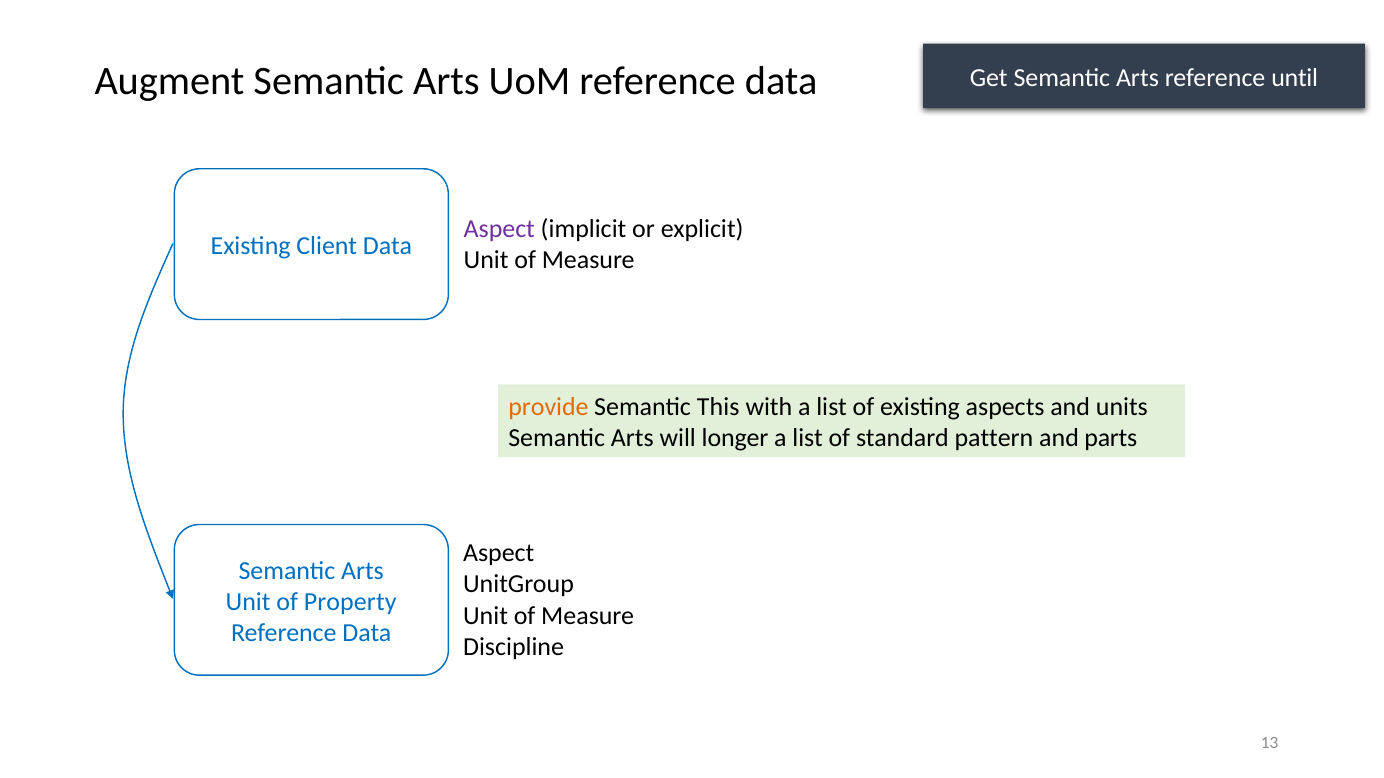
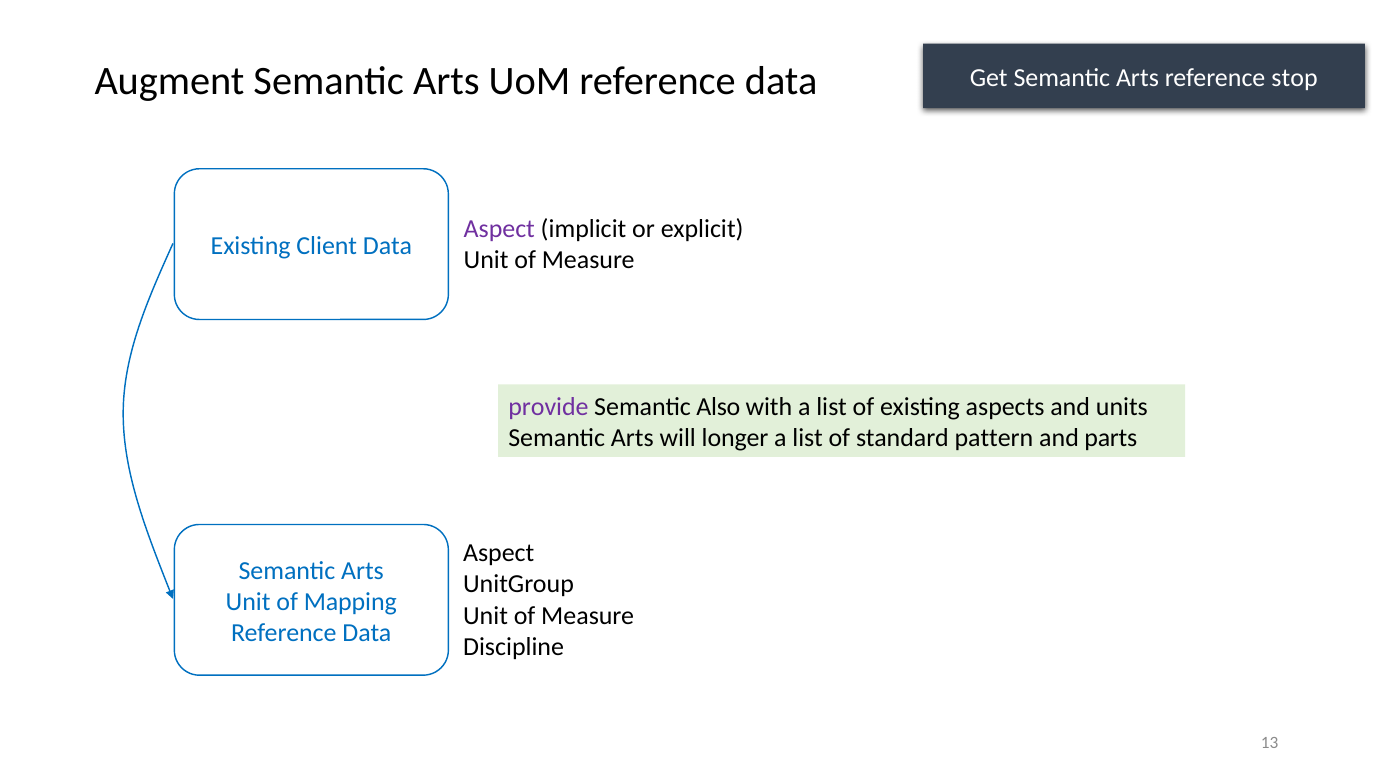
until: until -> stop (1294, 78)
provide colour: orange -> purple (548, 407)
This: This -> Also (718, 407)
Property: Property -> Mapping (350, 602)
